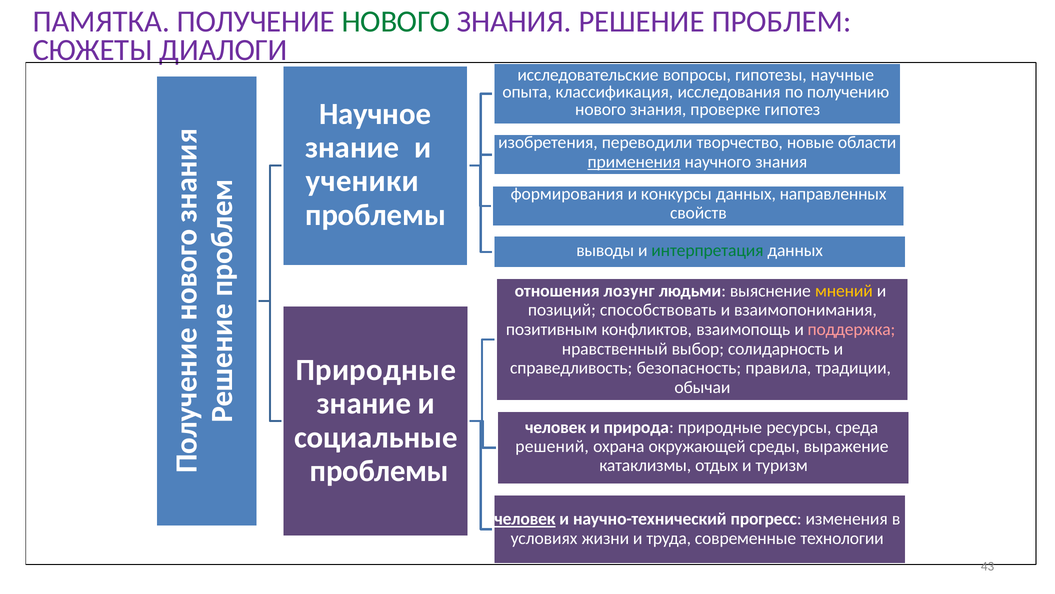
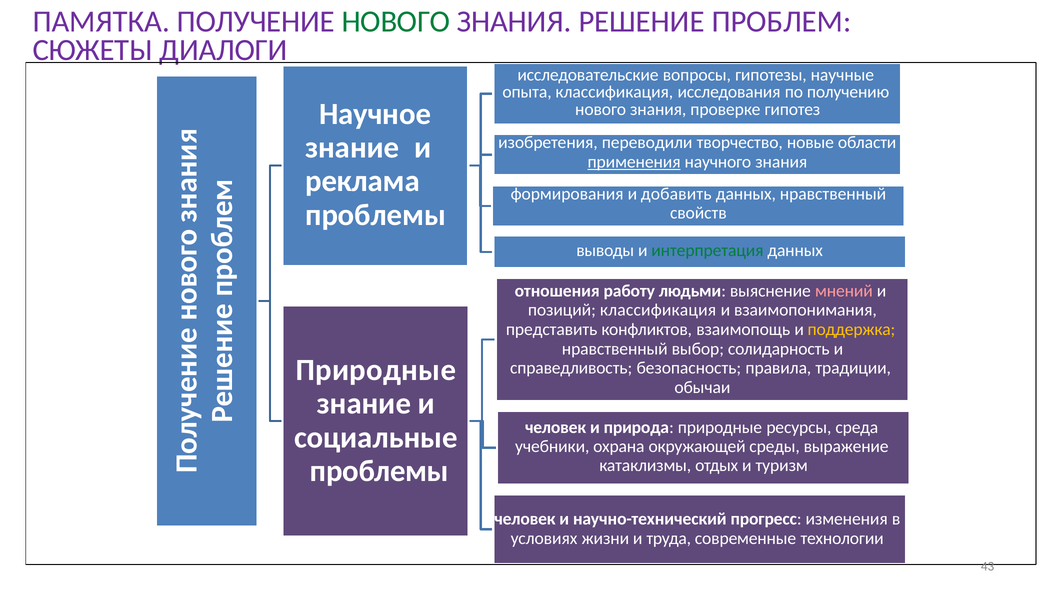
ученики: ученики -> реклама (363, 181)
конкурсы: конкурсы -> добавить (676, 194)
данных направленных: направленных -> нравственный (833, 194)
лозунг: лозунг -> работу (629, 290)
мнений colour: yellow -> pink (844, 290)
позиций способствовать: способствовать -> классификация (658, 310)
позитивным: позитивным -> представить (552, 329)
поддержка colour: pink -> yellow (851, 329)
решений: решений -> учебники (552, 446)
человек underline: present -> none (525, 519)
